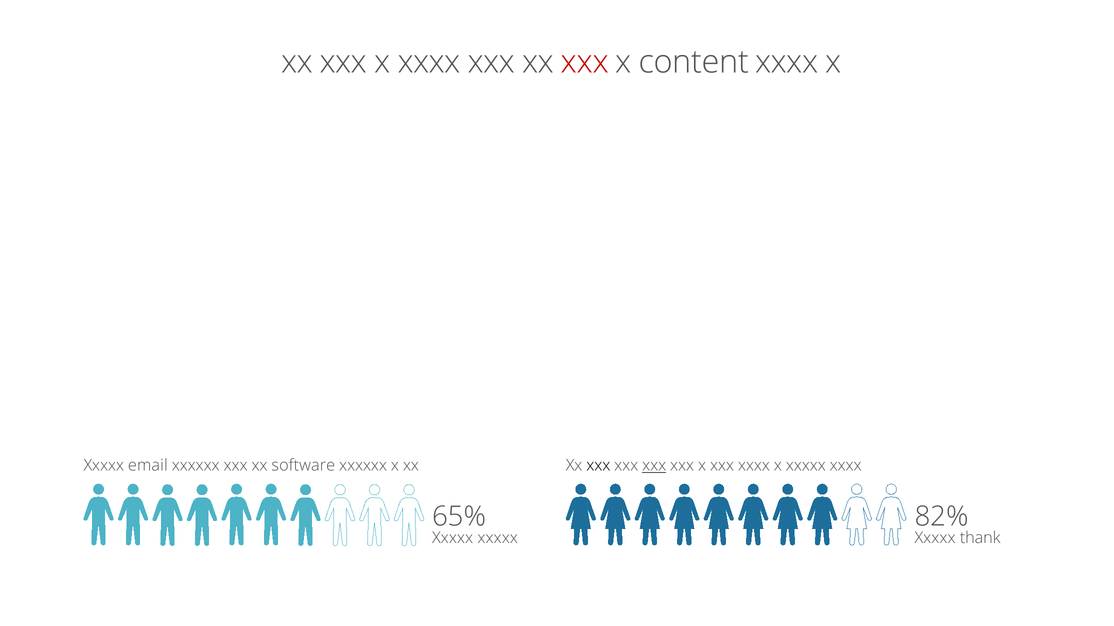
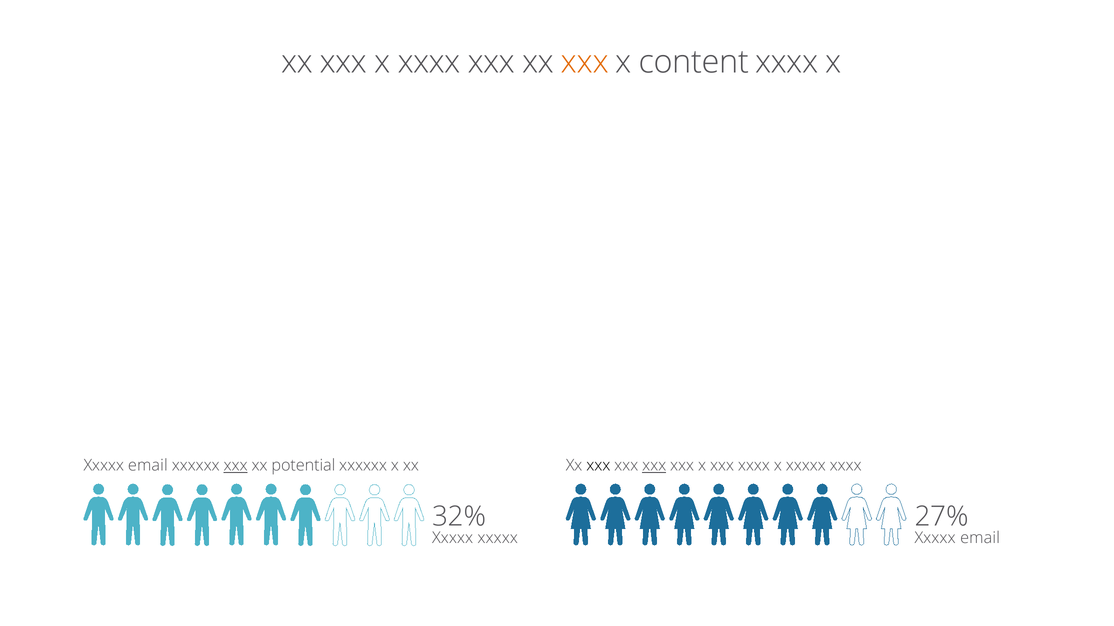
xxx colour: red -> orange (585, 62)
xxx underline: none -> present (236, 466)
software: software -> potential (303, 466)
65%: 65% -> 32% (459, 517)
82%: 82% -> 27% (942, 517)
thank: thank -> email (980, 539)
